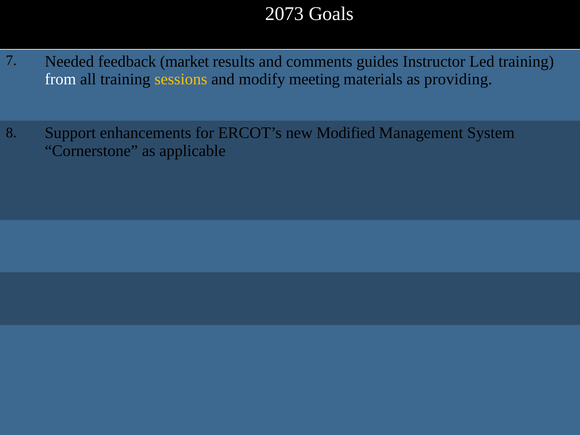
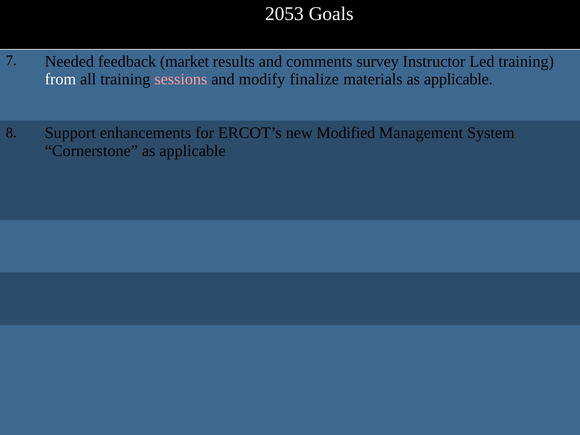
2073: 2073 -> 2053 (285, 14)
guides: guides -> survey (378, 61)
sessions colour: yellow -> pink (181, 79)
meeting: meeting -> finalize (314, 79)
materials as providing: providing -> applicable (458, 79)
